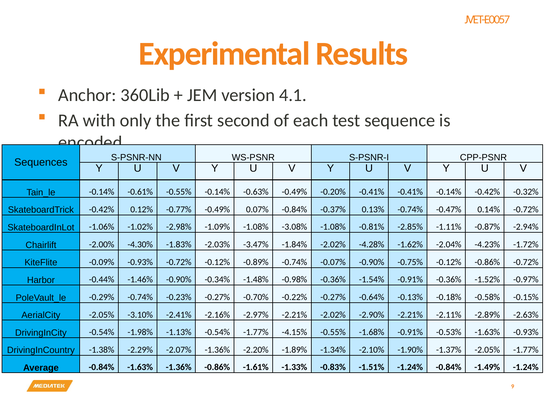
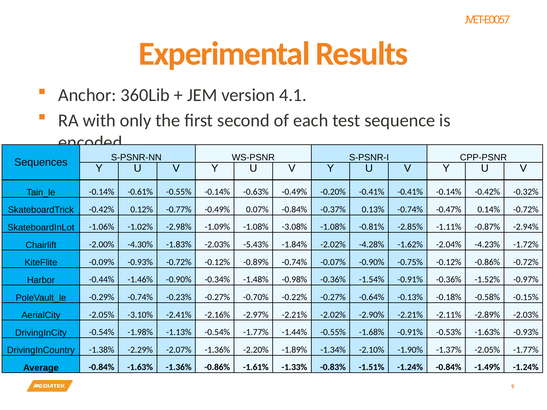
-3.47%: -3.47% -> -5.43% (256, 245)
-2.89% -2.63%: -2.63% -> -2.03% (526, 315)
-4.15%: -4.15% -> -1.44% (294, 332)
